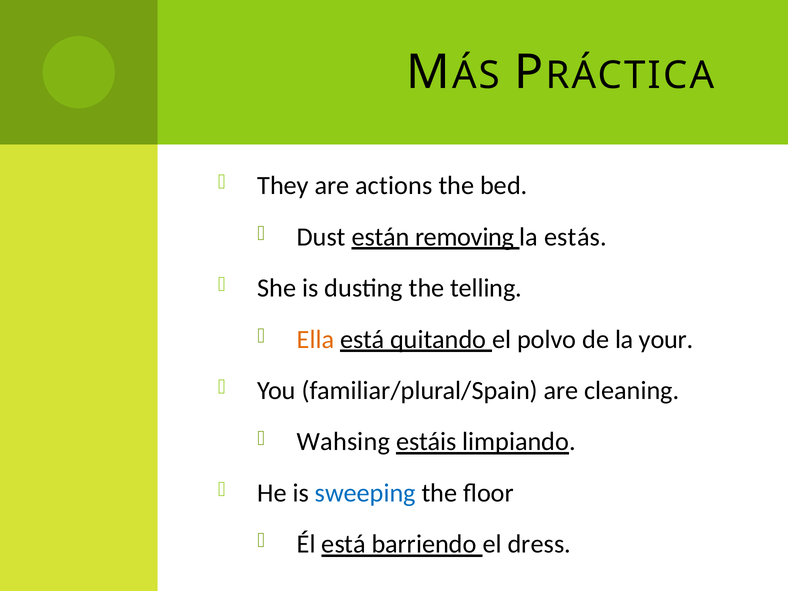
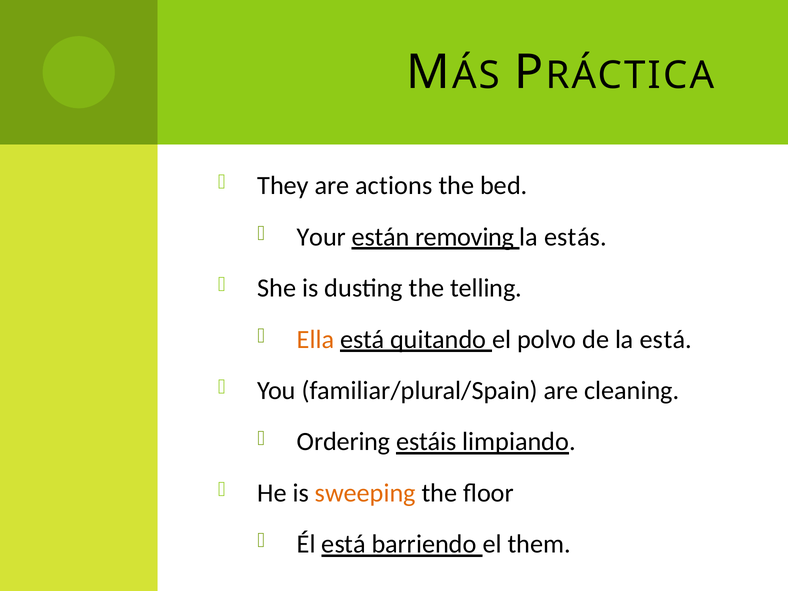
Dust: Dust -> Your (321, 237)
la your: your -> está (666, 339)
Wahsing: Wahsing -> Ordering (344, 442)
sweeping colour: blue -> orange (365, 493)
dress: dress -> them (539, 544)
